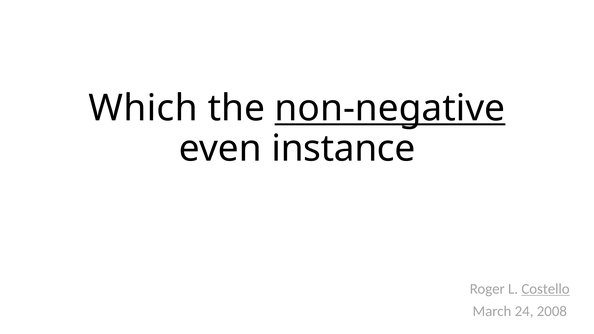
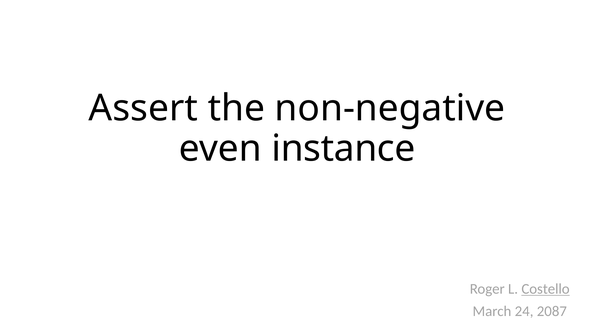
Which: Which -> Assert (143, 108)
non-negative underline: present -> none (390, 108)
2008: 2008 -> 2087 (552, 311)
